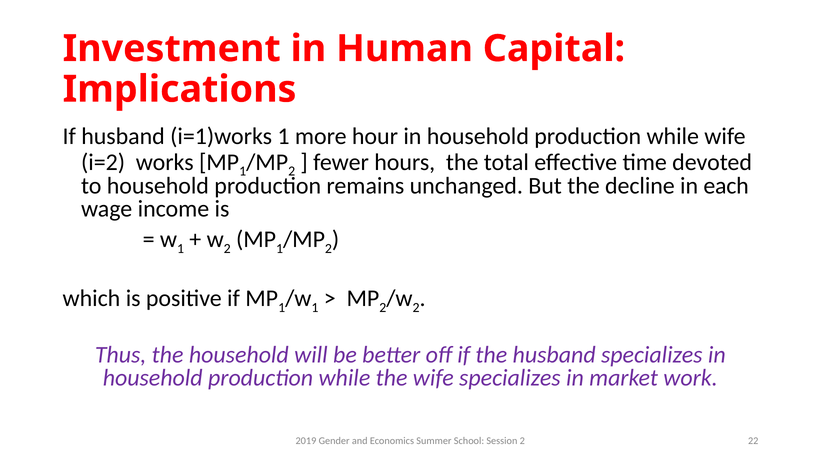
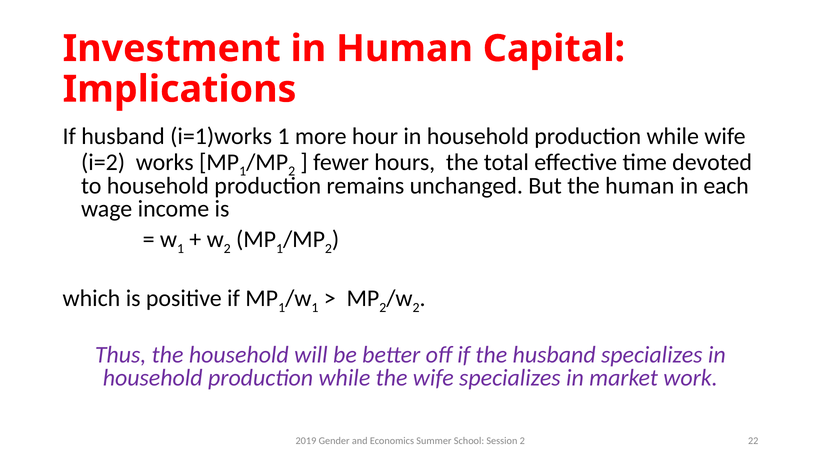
the decline: decline -> human (640, 186)
